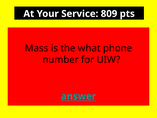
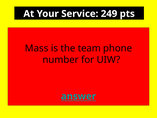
809: 809 -> 249 (109, 14)
what: what -> team (89, 48)
